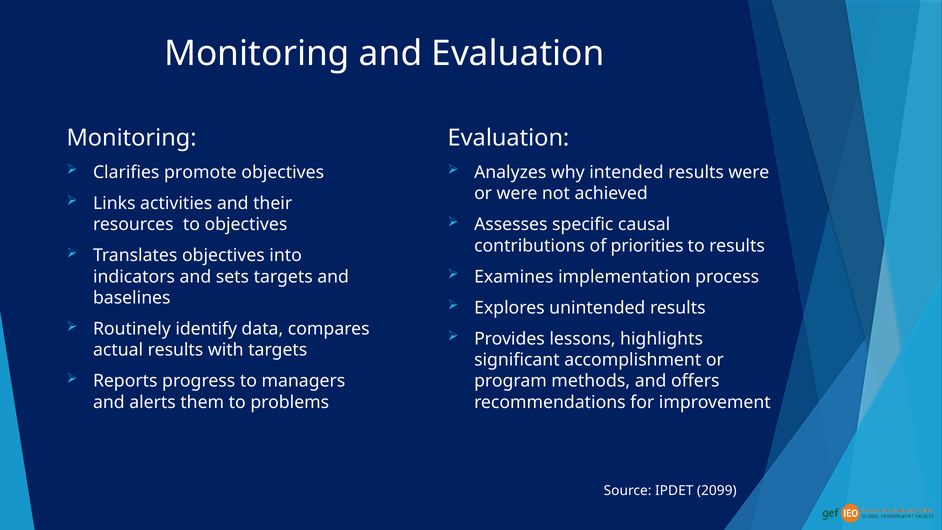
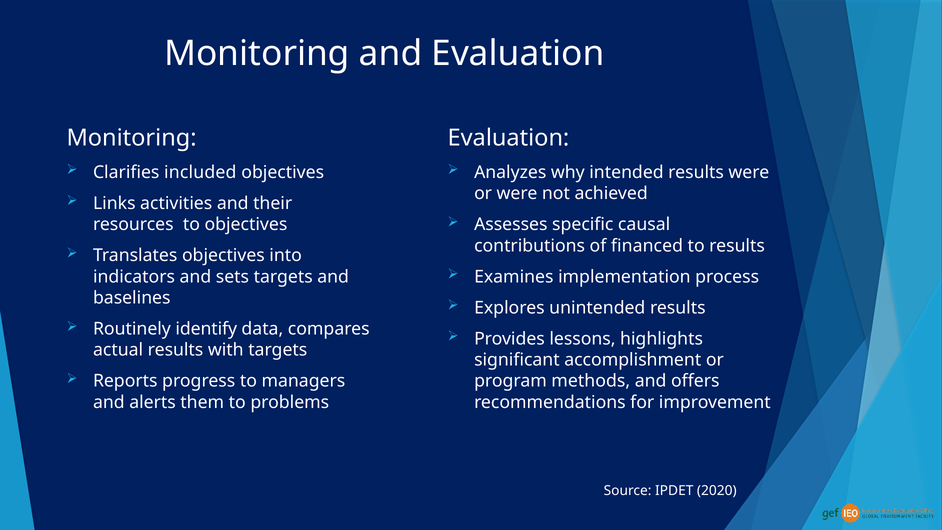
promote: promote -> included (200, 172)
priorities: priorities -> financed (647, 246)
2099: 2099 -> 2020 (717, 491)
